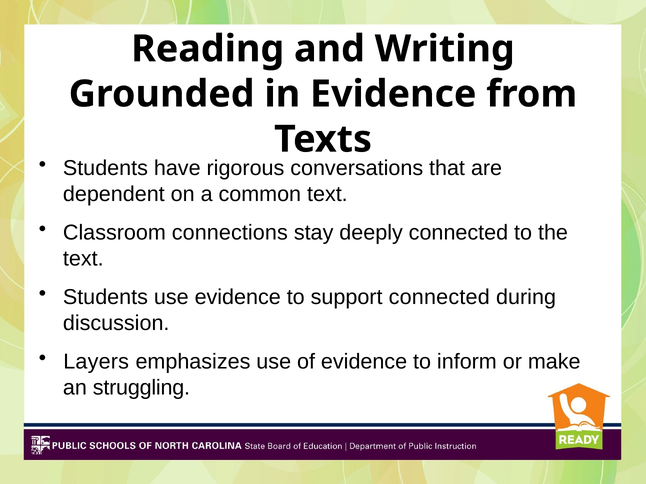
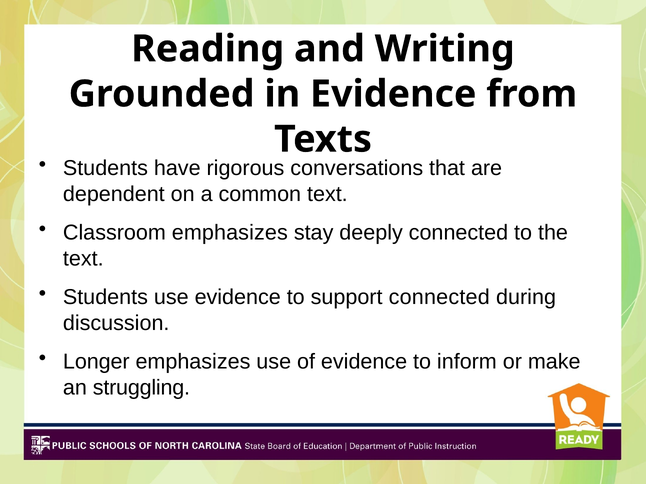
Classroom connections: connections -> emphasizes (230, 233)
Layers: Layers -> Longer (96, 362)
